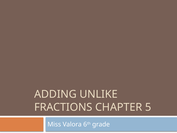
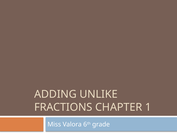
5: 5 -> 1 (148, 107)
